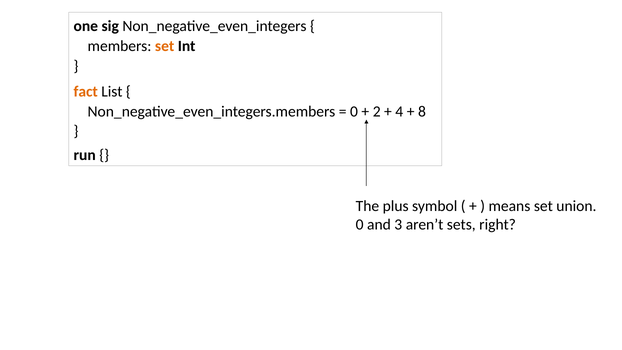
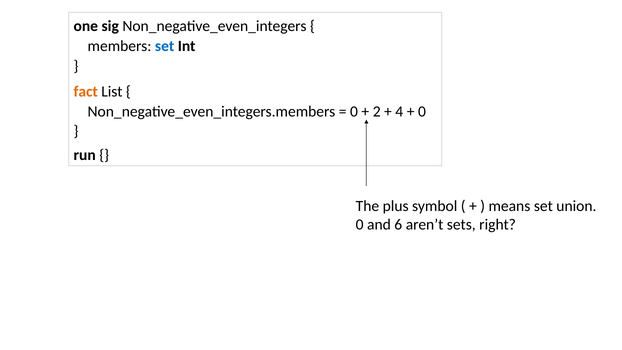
set colour: orange -> blue (165, 46)
8: 8 -> 0 (422, 111)
3: 3 -> 6 (398, 225)
